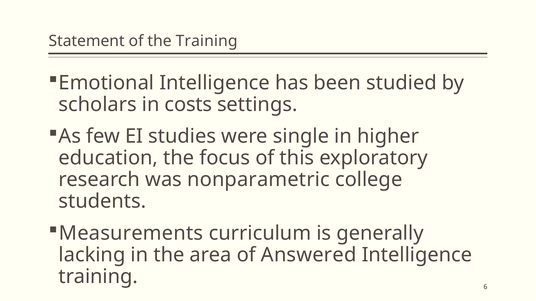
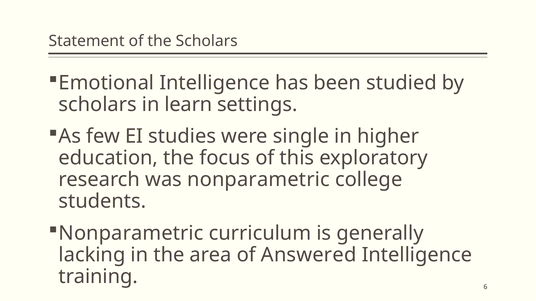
the Training: Training -> Scholars (207, 41)
costs: costs -> learn (188, 105)
Measurements: Measurements -> Nonparametric (131, 233)
